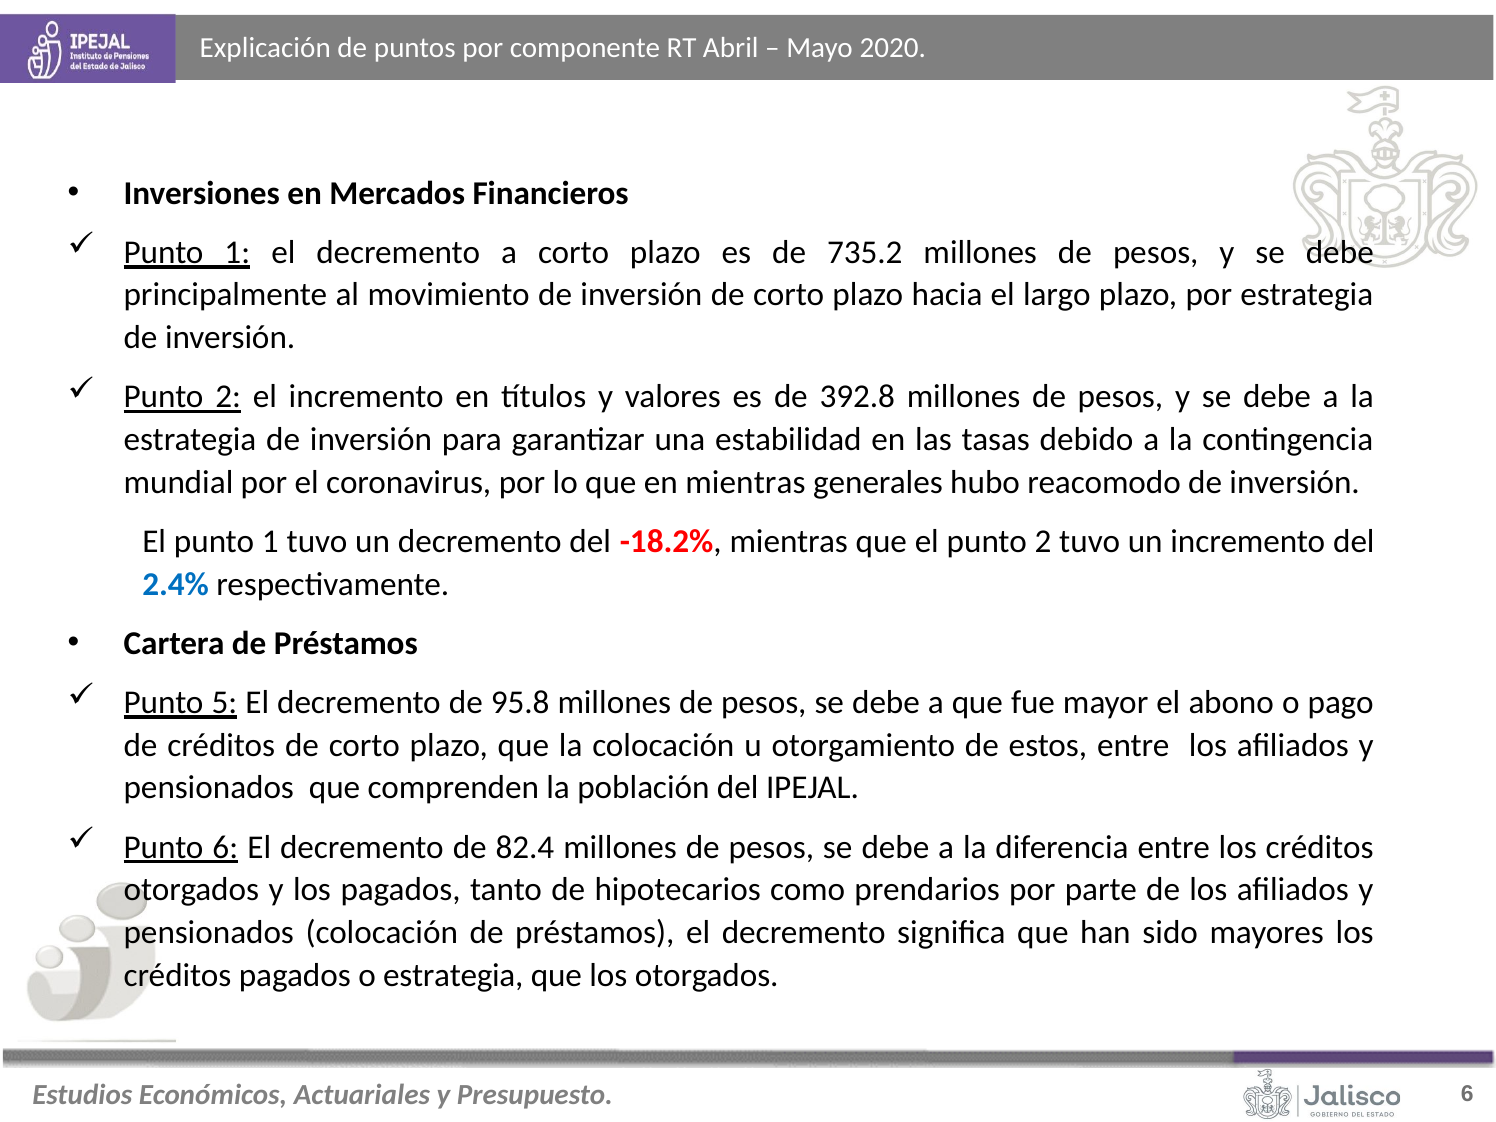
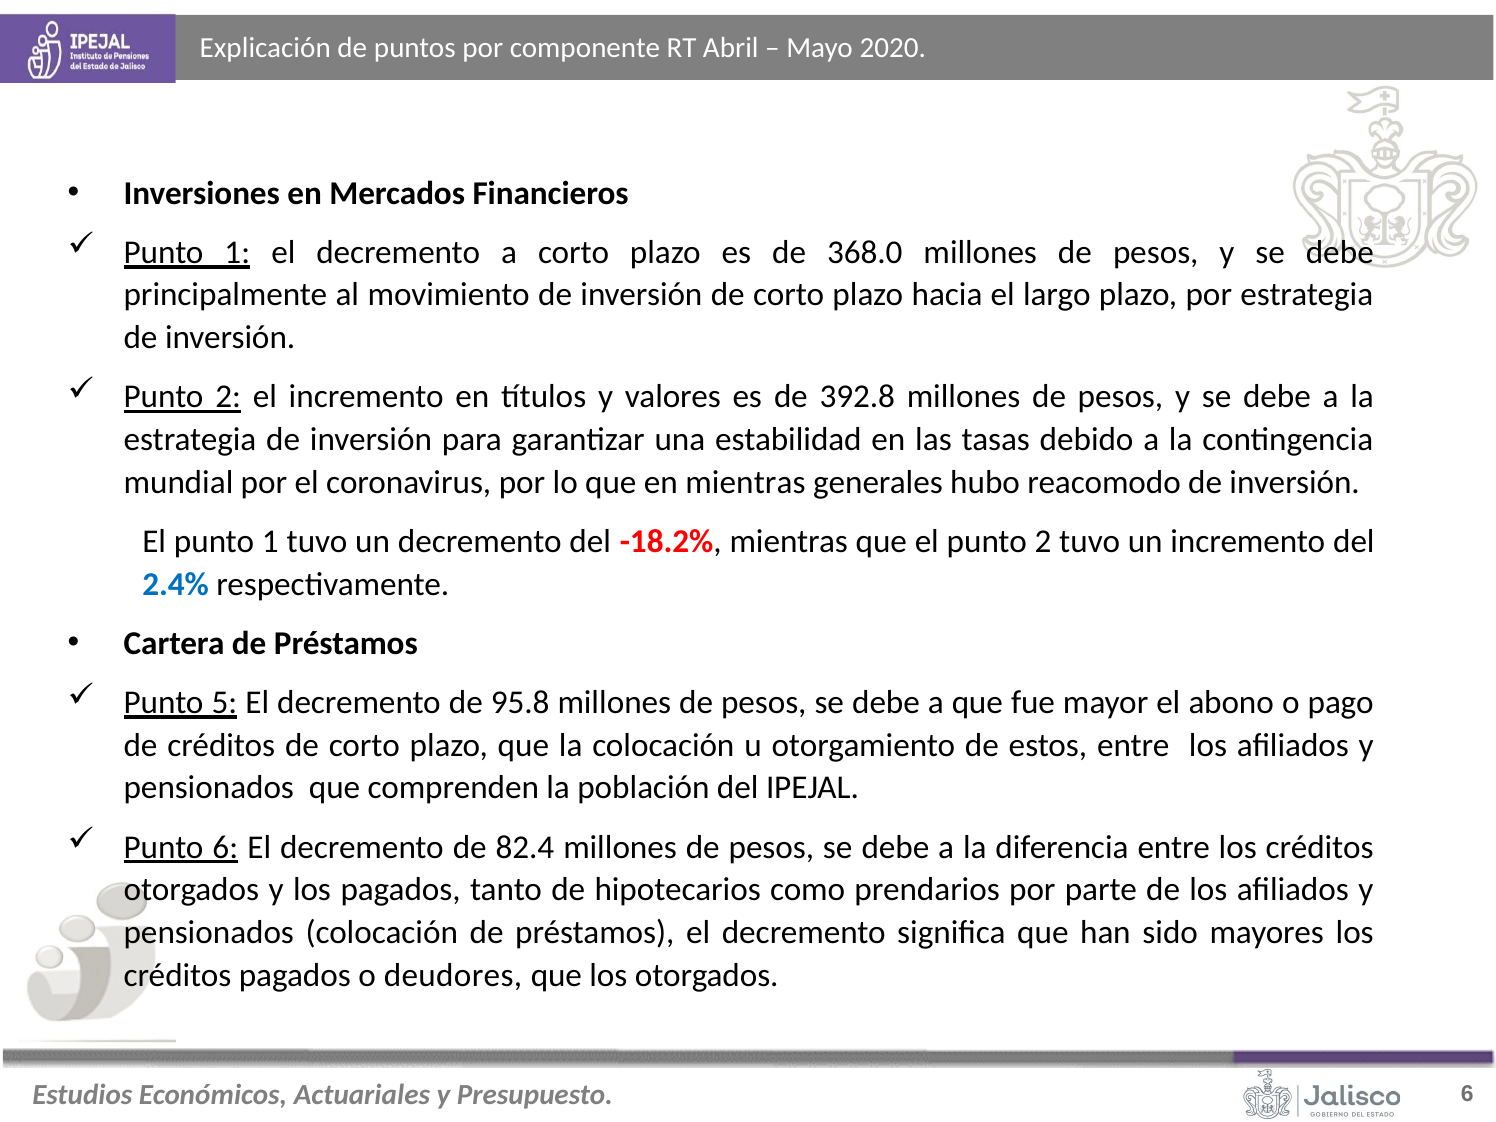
735.2: 735.2 -> 368.0 (865, 252)
o estrategia: estrategia -> deudores (453, 975)
